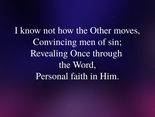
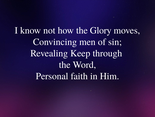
Other: Other -> Glory (101, 30)
Once: Once -> Keep (80, 53)
